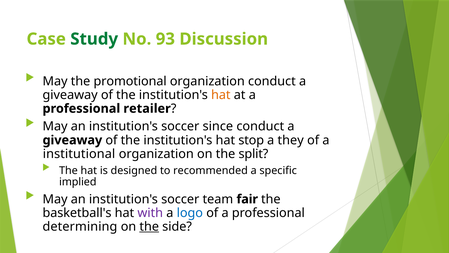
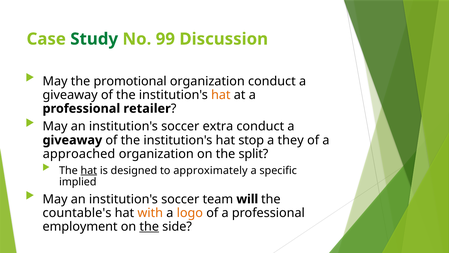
93: 93 -> 99 (165, 39)
since: since -> extra (218, 126)
institutional: institutional -> approached (79, 154)
hat underline: none -> present (89, 170)
recommended: recommended -> approximately (210, 170)
fair: fair -> will (247, 199)
basketball's: basketball's -> countable's (77, 213)
with colour: purple -> orange (150, 213)
logo colour: blue -> orange (190, 213)
determining: determining -> employment (80, 226)
